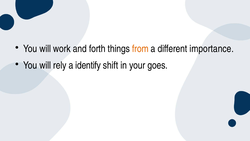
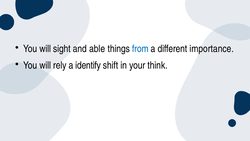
work: work -> sight (62, 49)
forth: forth -> able (97, 49)
from colour: orange -> blue (140, 49)
goes: goes -> think (157, 65)
